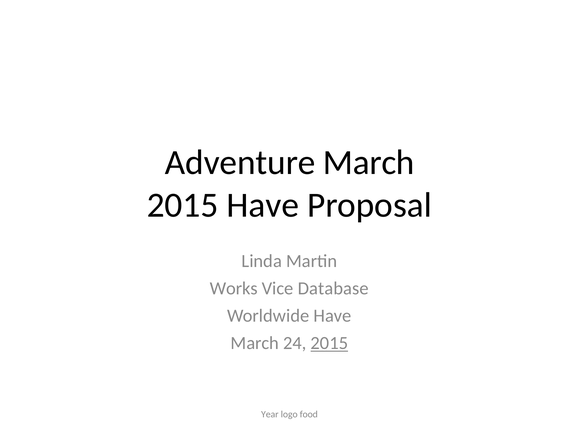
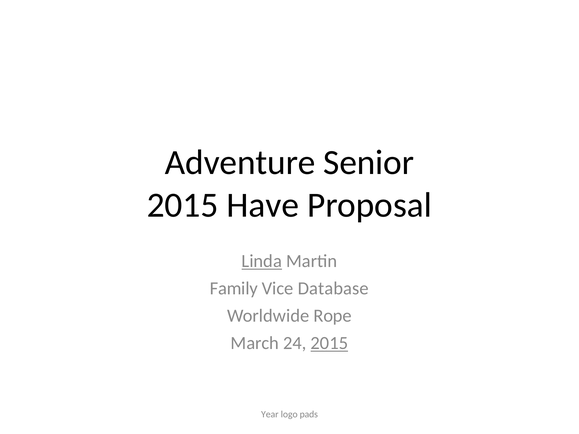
Adventure March: March -> Senior (369, 163)
Linda underline: none -> present (262, 261)
Works: Works -> Family (234, 289)
Worldwide Have: Have -> Rope (333, 316)
food: food -> pads (309, 415)
